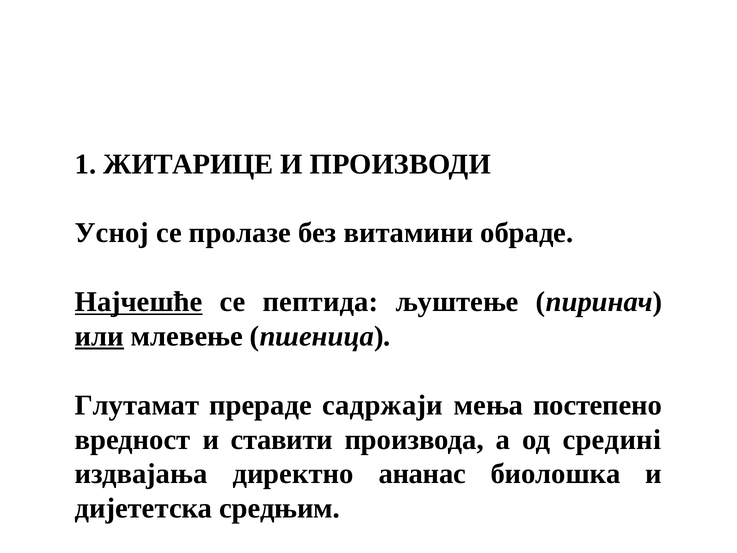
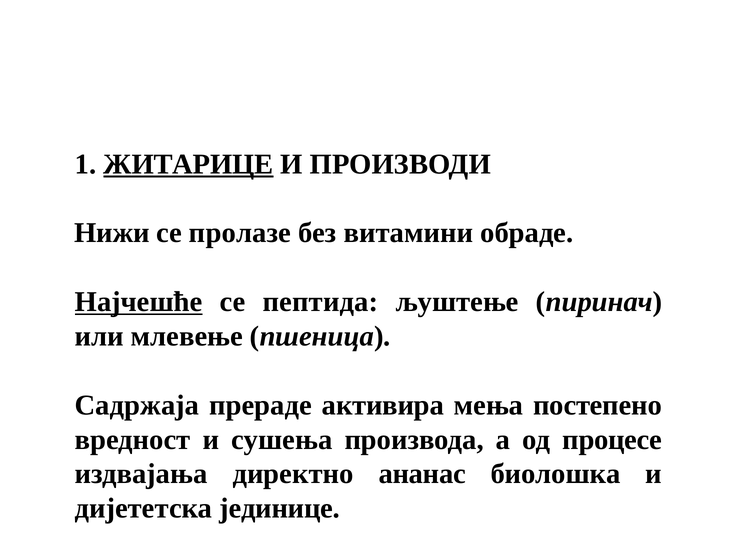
ЖИТАРИЦЕ underline: none -> present (188, 164)
Усној: Усној -> Нижи (112, 233)
или underline: present -> none (99, 336)
Глутамат: Глутамат -> Садржаја (137, 405)
садржаји: садржаји -> активира (383, 405)
ставити: ставити -> сушења (282, 439)
срединi: срединi -> процесе (612, 439)
средњим: средњим -> јединице (280, 508)
